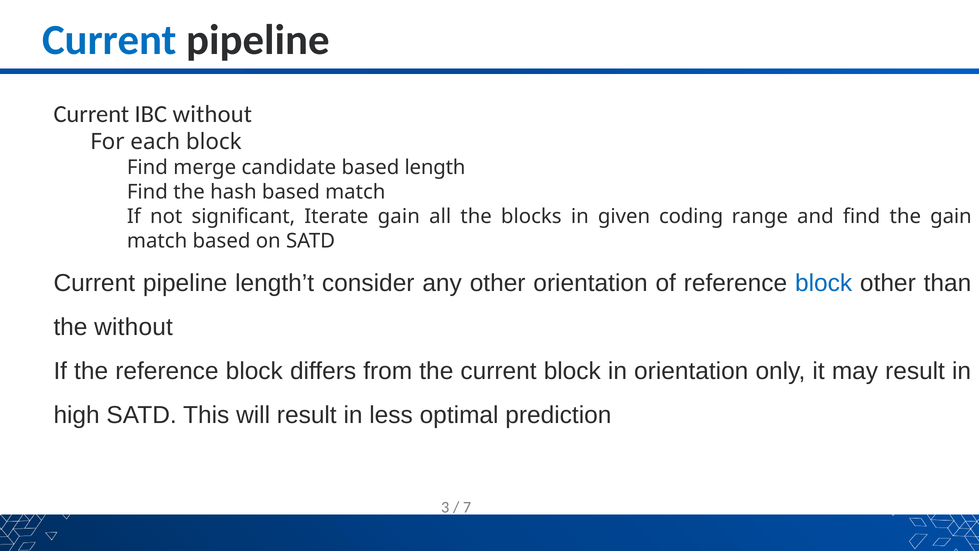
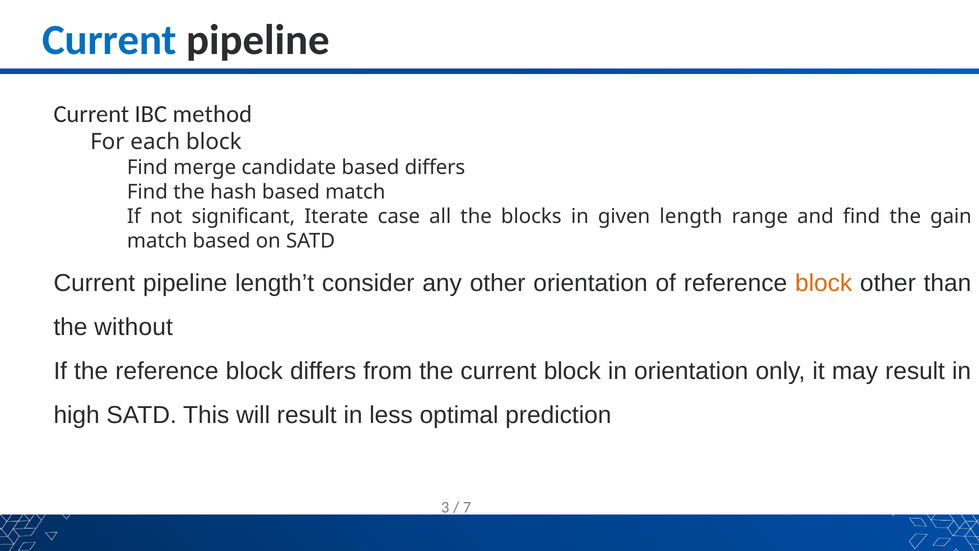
IBC without: without -> method (212, 114)
based length: length -> differs (435, 168)
Iterate gain: gain -> case (399, 217)
coding: coding -> length (691, 217)
block colour: blue -> orange (824, 283)
